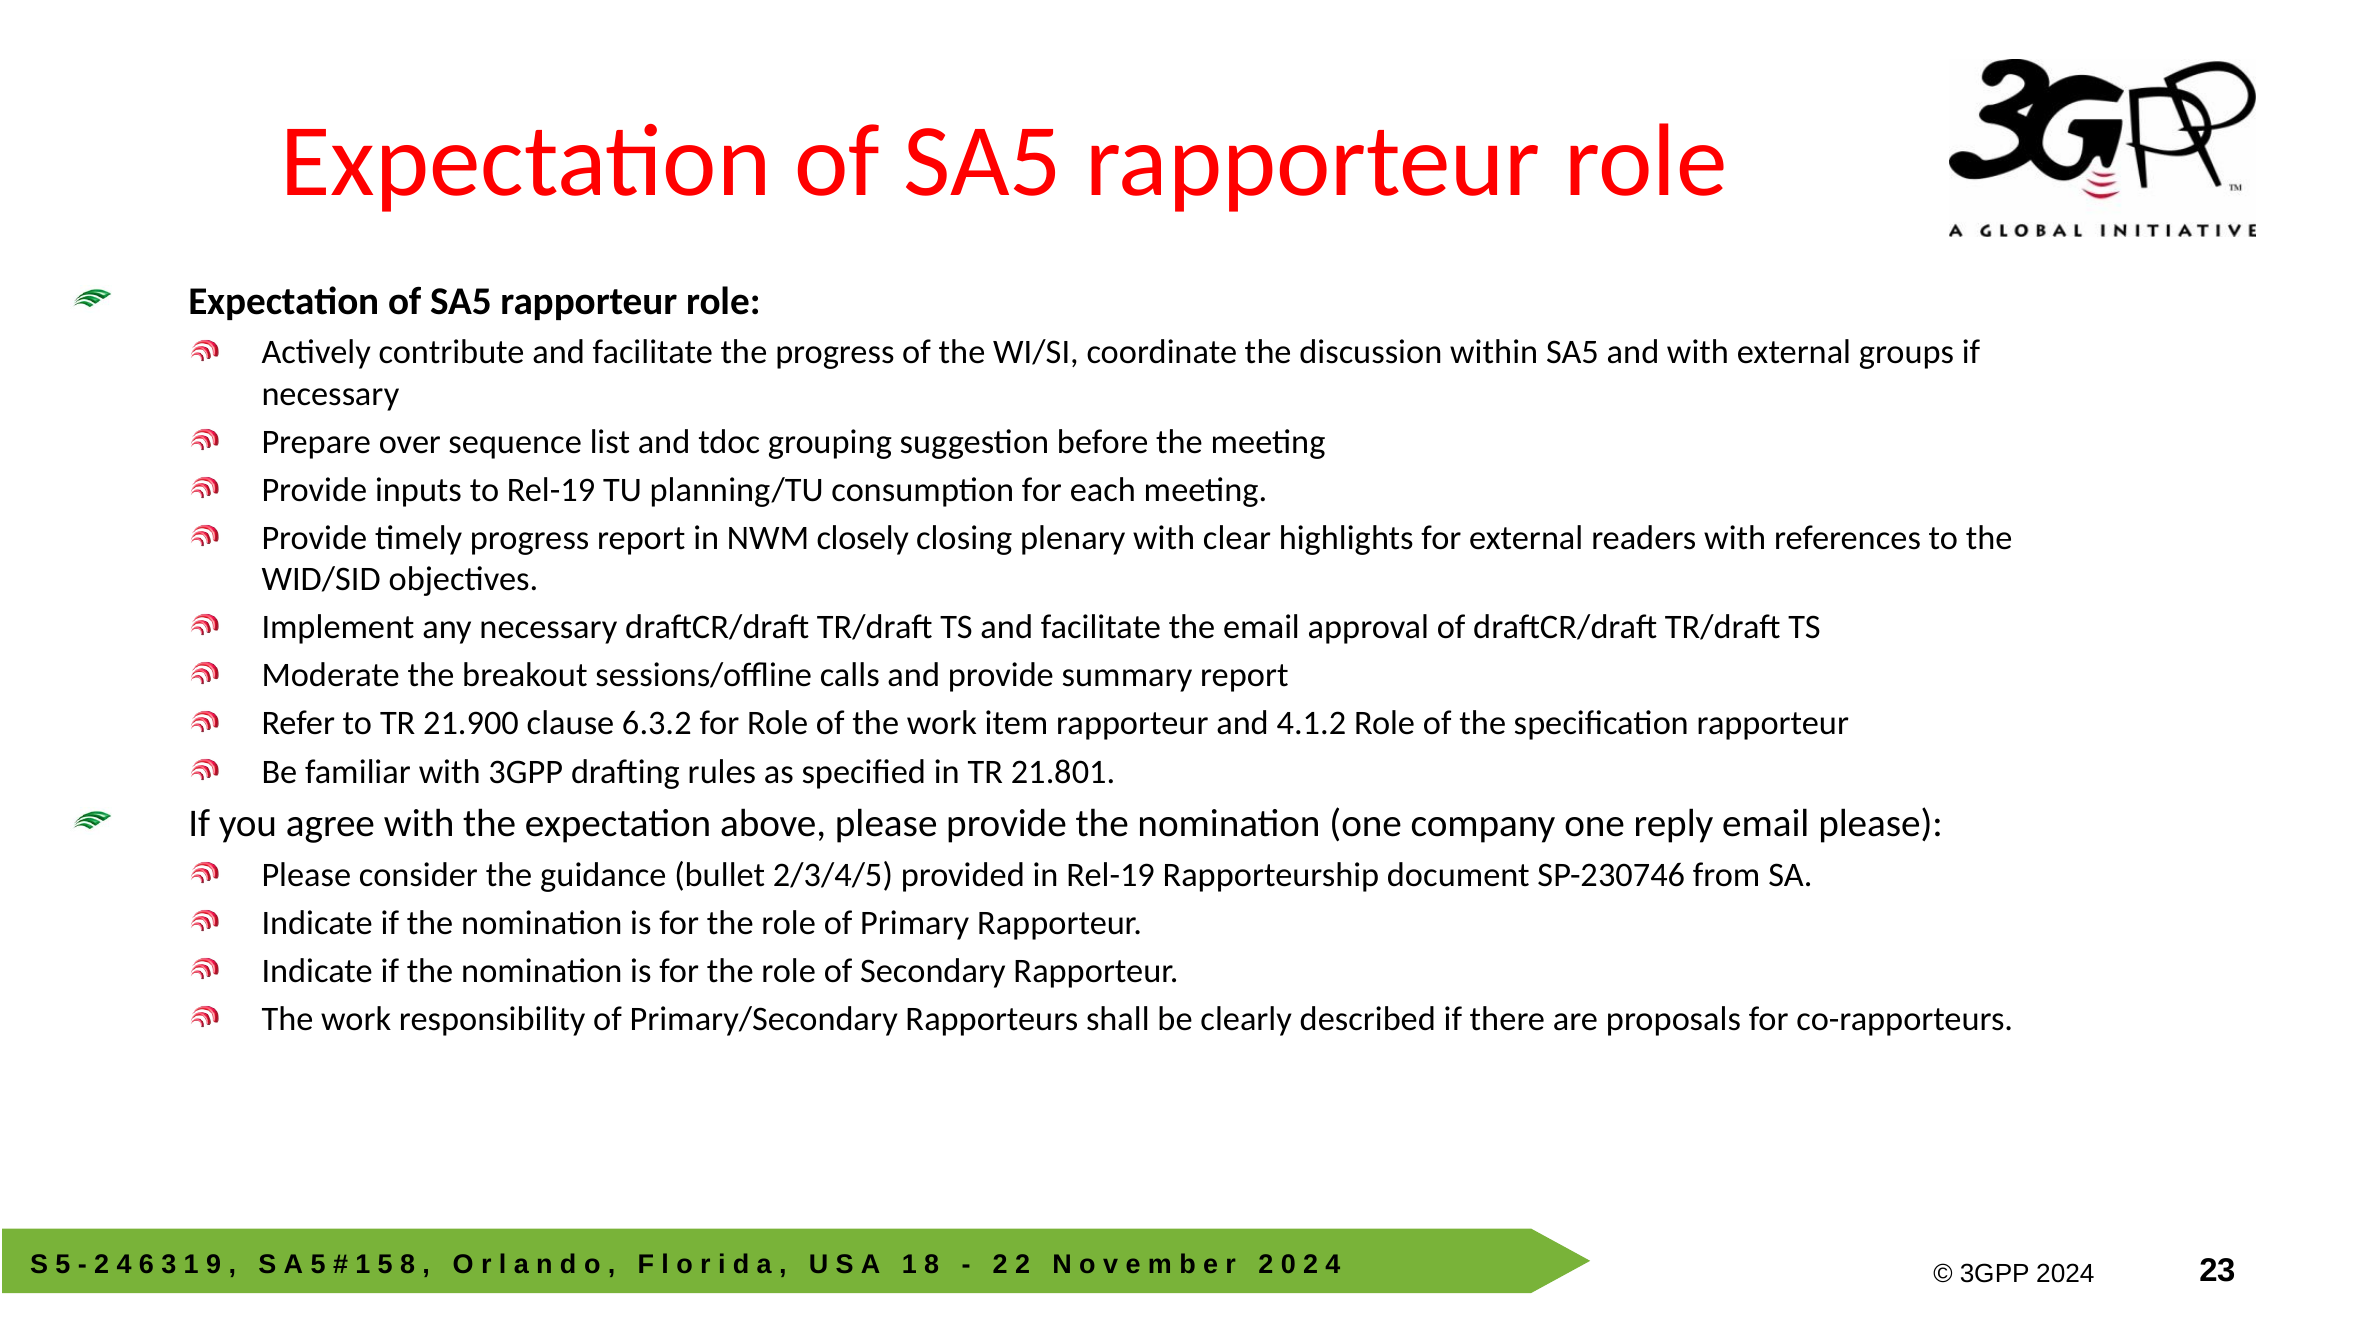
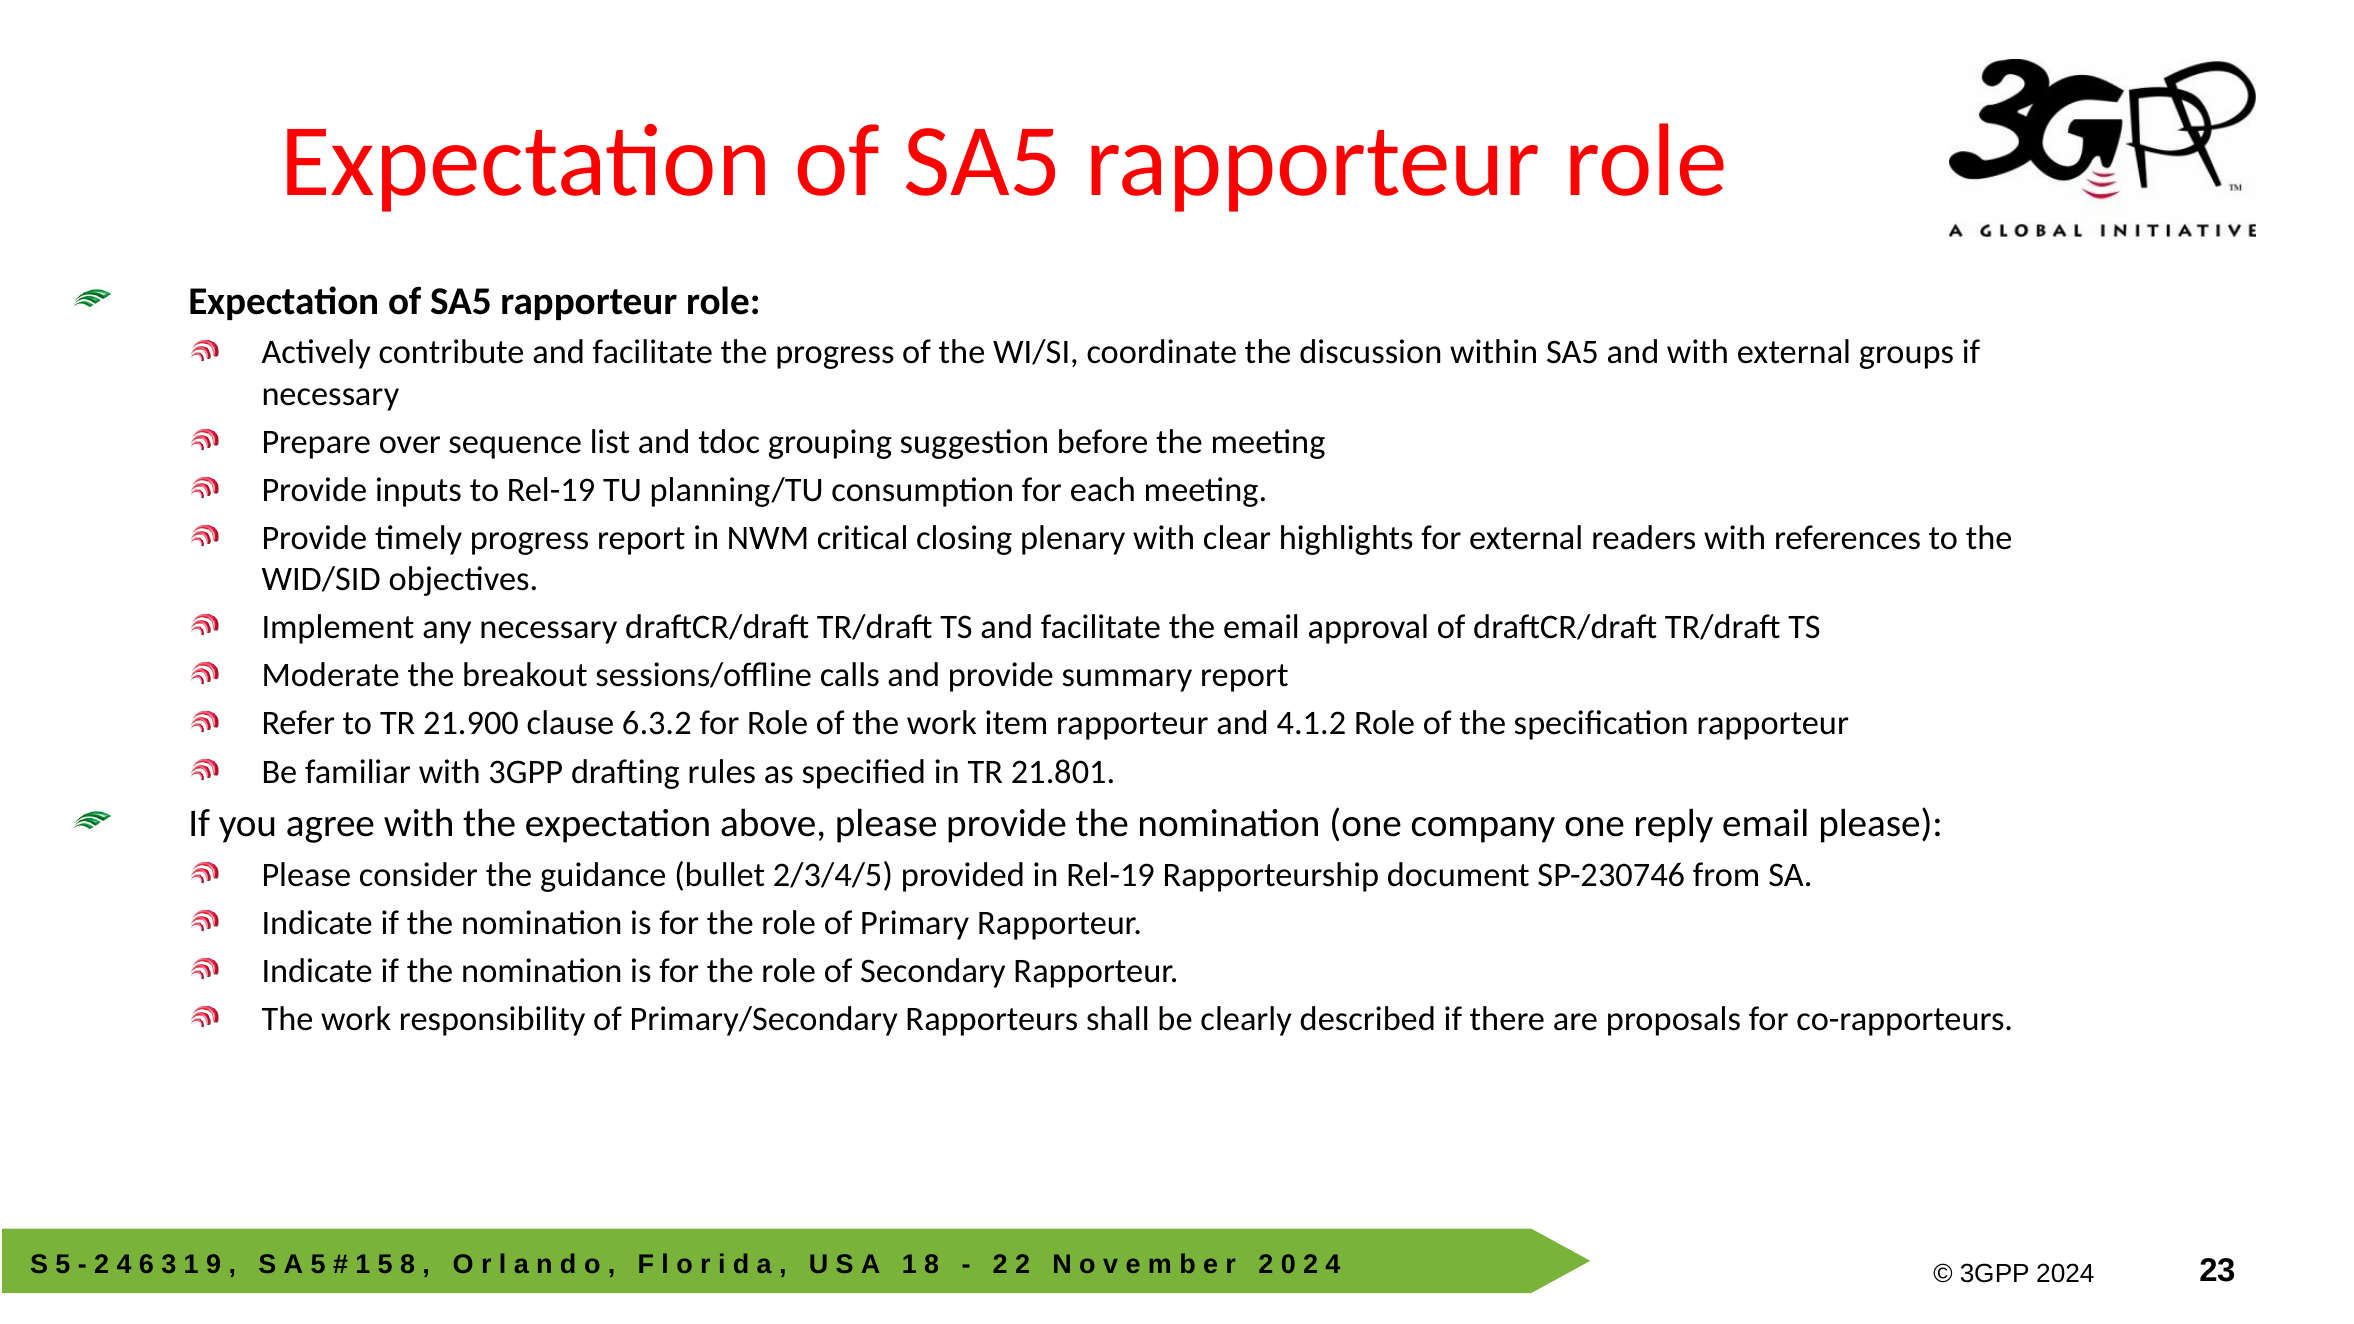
closely: closely -> critical (863, 538)
